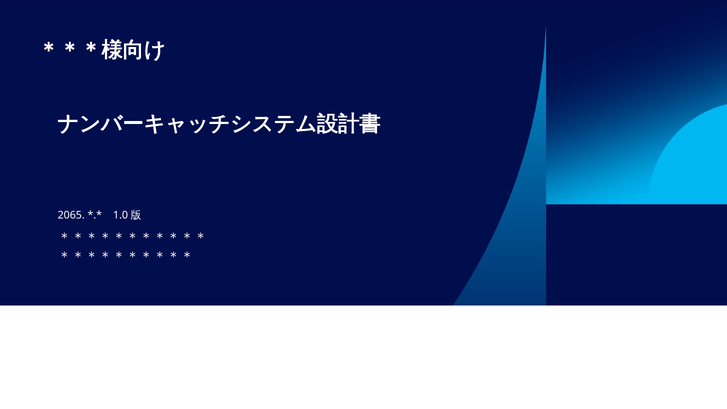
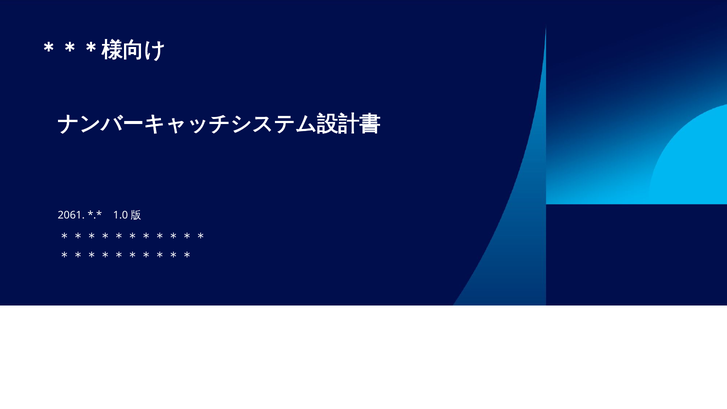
2065: 2065 -> 2061 (71, 215)
